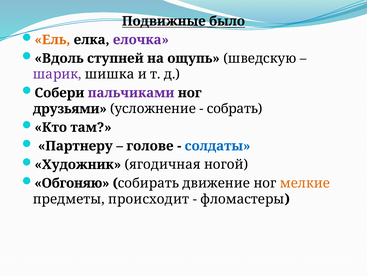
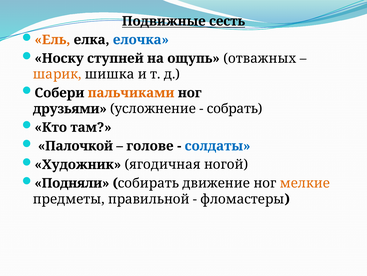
было: было -> сесть (227, 21)
елочка colour: purple -> blue (141, 40)
Вдоль: Вдоль -> Носку (59, 58)
шведскую: шведскую -> отважных (260, 58)
шарик colour: purple -> orange (57, 74)
пальчиками colour: purple -> orange (131, 93)
Партнеру: Партнеру -> Палочкой (75, 146)
Обгоняю: Обгоняю -> Подняли (72, 183)
происходит: происходит -> правильной (149, 199)
